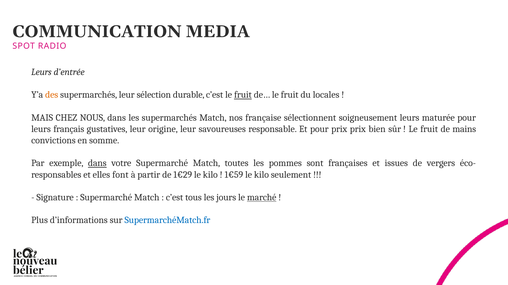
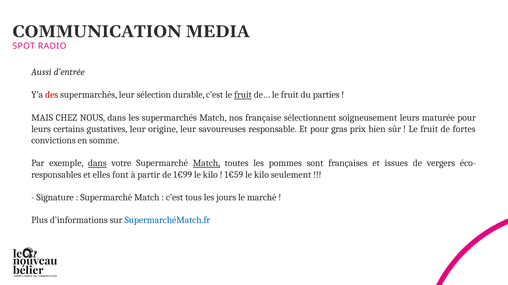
Leurs: Leurs -> Aussi (41, 72)
des colour: orange -> red (52, 95)
locales: locales -> parties (326, 95)
français: français -> certains (69, 129)
pour prix: prix -> gras (339, 129)
mains: mains -> fortes (464, 129)
Match underline: none -> present (206, 164)
1€29: 1€29 -> 1€99 (183, 175)
marché underline: present -> none (262, 198)
